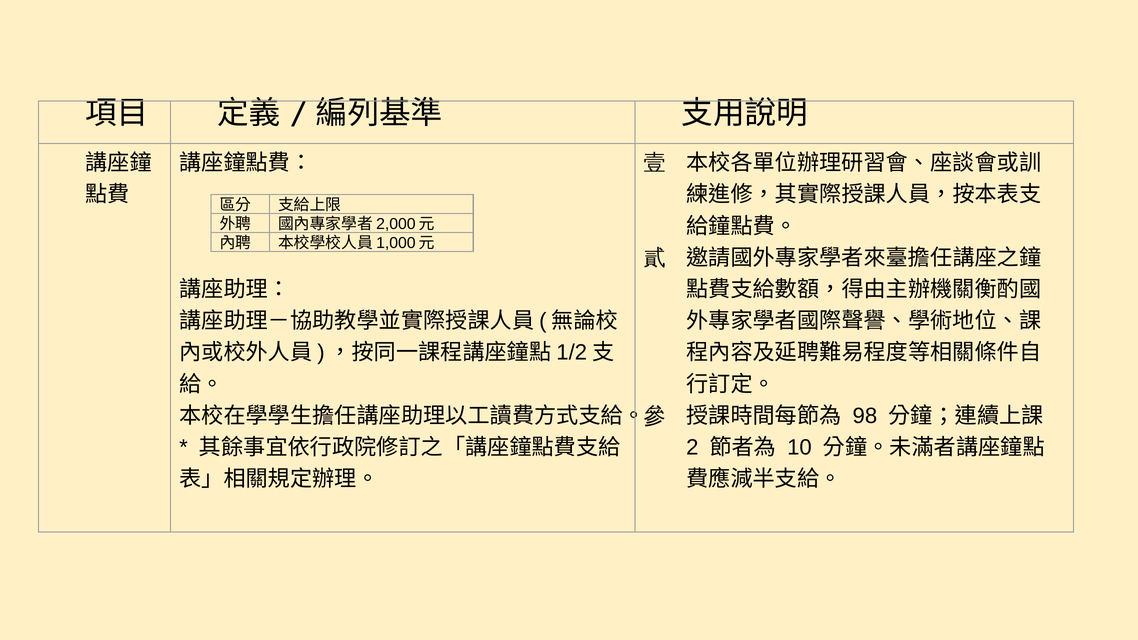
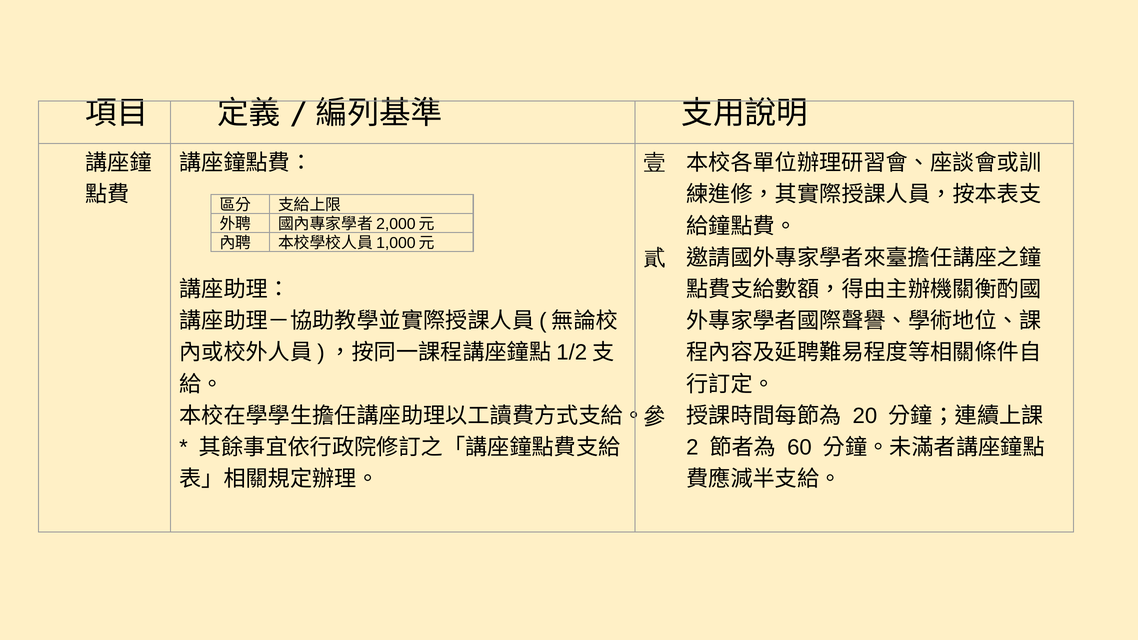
98: 98 -> 20 (865, 416)
10: 10 -> 60 (799, 448)
